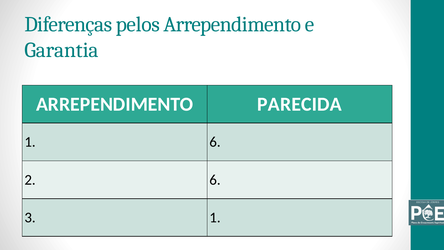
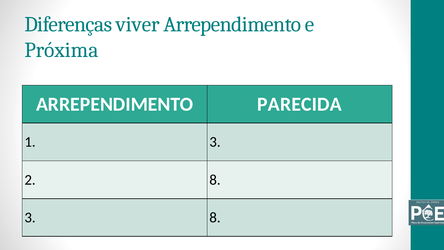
pelos: pelos -> viver (138, 24)
Garantia: Garantia -> Próxima (61, 50)
1 6: 6 -> 3 (215, 142)
2 6: 6 -> 8 (215, 180)
3 1: 1 -> 8 (215, 217)
